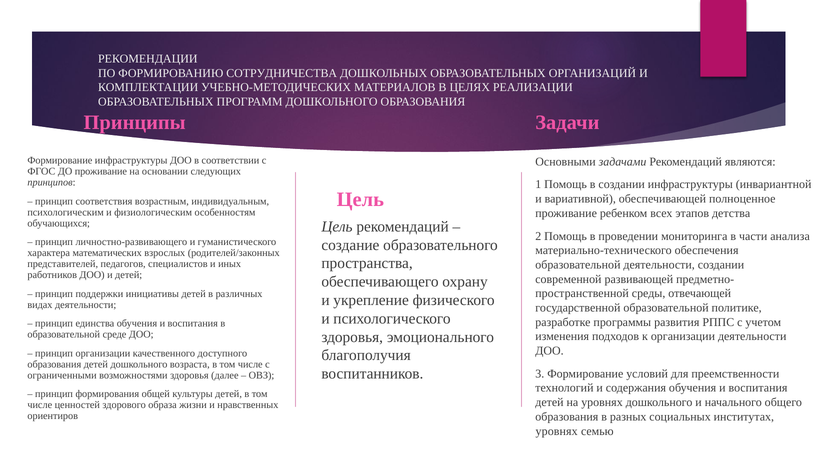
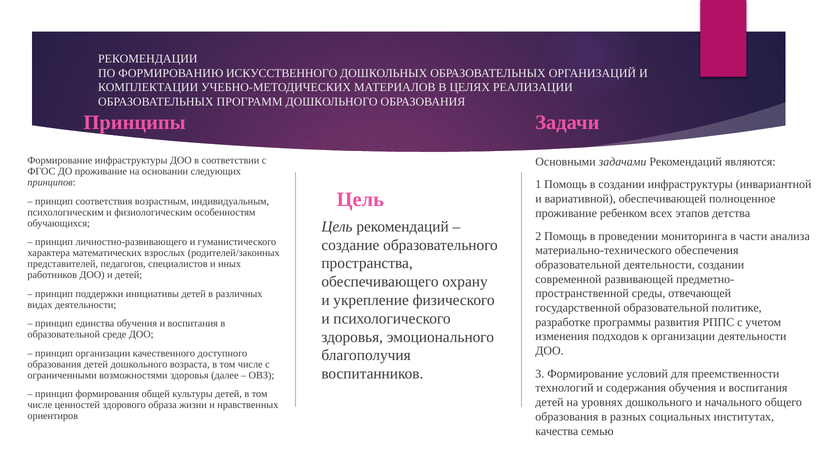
СОТРУДНИЧЕСТВА: СОТРУДНИЧЕСТВА -> ИСКУССТВЕННОГО (282, 73)
уровнях: уровнях -> качества (557, 431)
